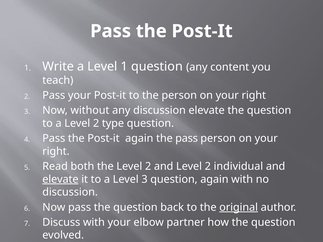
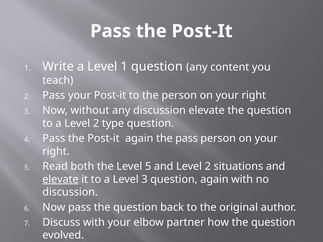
the Level 2: 2 -> 5 (148, 167)
individual: individual -> situations (238, 167)
original underline: present -> none (239, 207)
